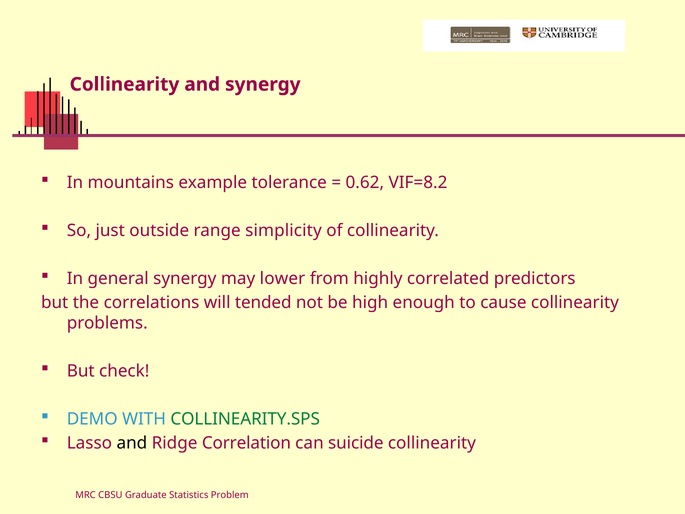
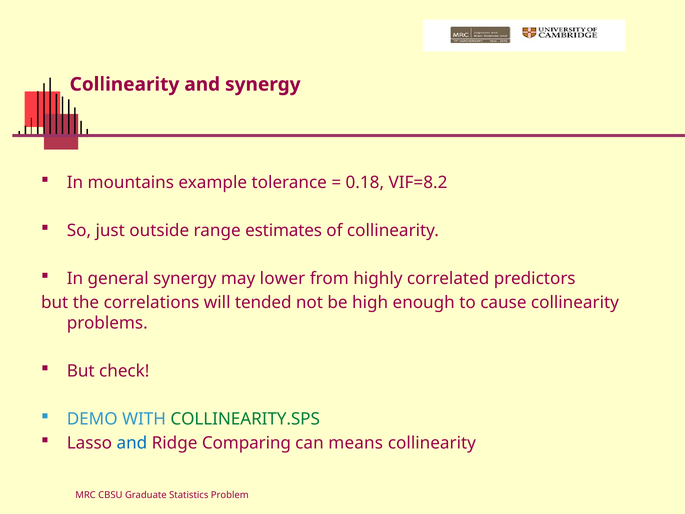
0.62: 0.62 -> 0.18 (365, 183)
simplicity: simplicity -> estimates (284, 231)
and colour: black -> blue (132, 443)
Correlation: Correlation -> Comparing (246, 443)
suicide: suicide -> means (356, 443)
